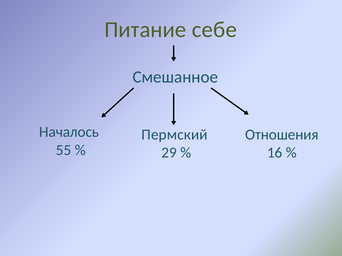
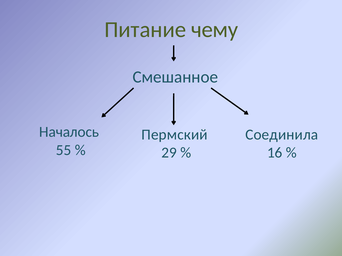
себе: себе -> чему (215, 30)
Отношения: Отношения -> Соединила (282, 135)
